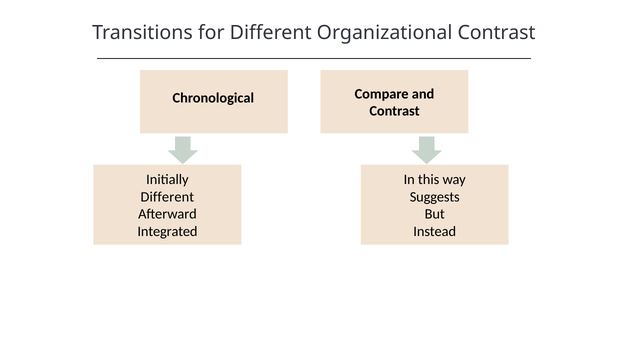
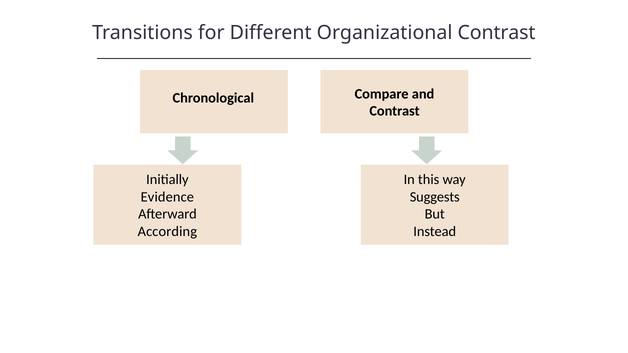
Different: Different -> Evidence (167, 197)
Integrated: Integrated -> According (167, 232)
